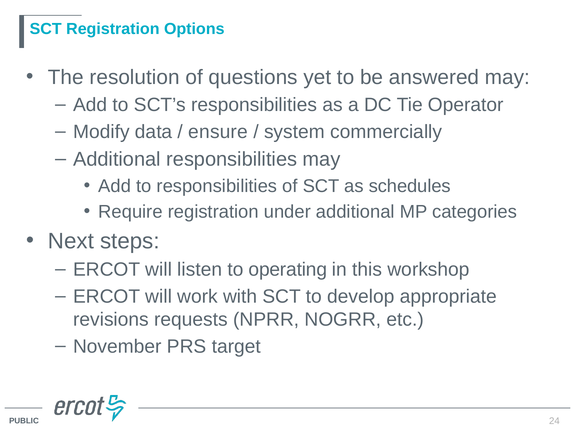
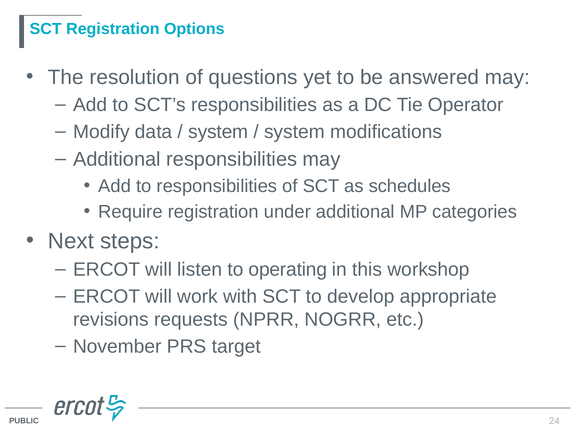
ensure: ensure -> system (218, 132)
commercially: commercially -> modifications (386, 132)
